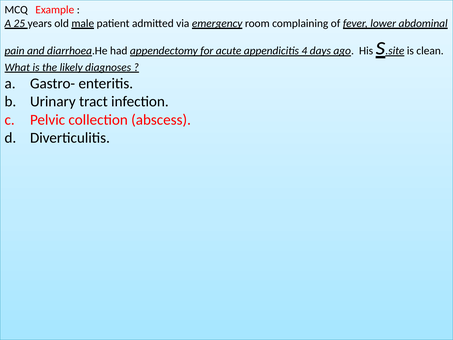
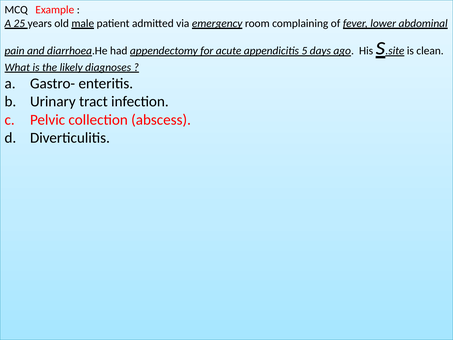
4: 4 -> 5 (304, 51)
